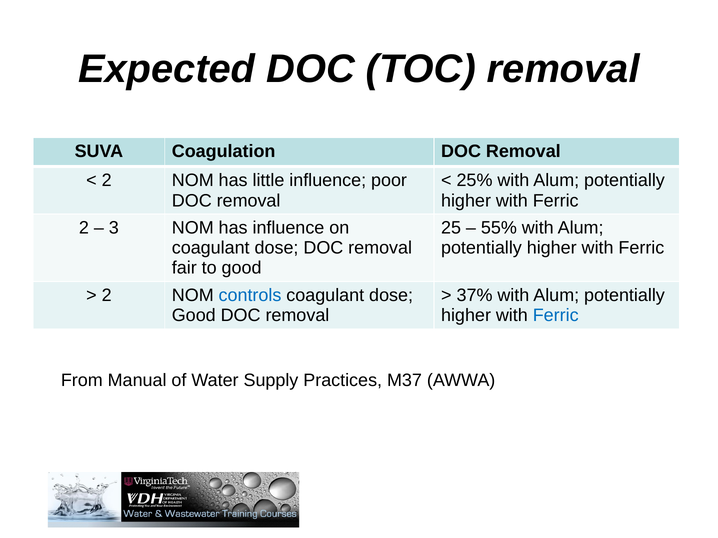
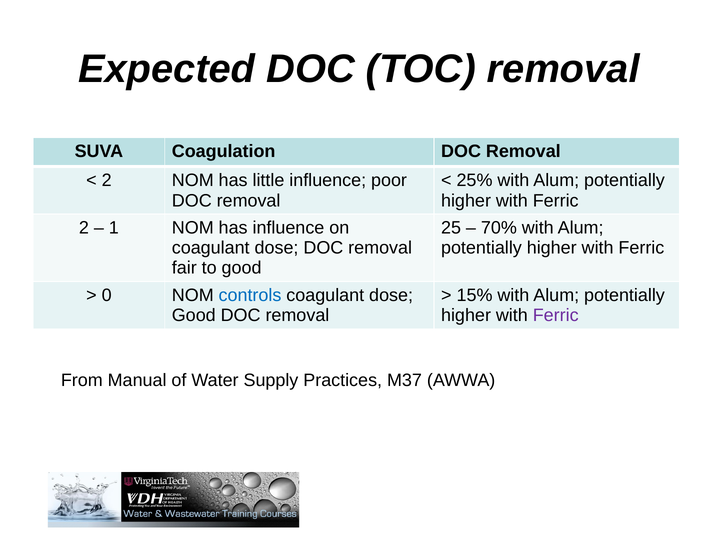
3: 3 -> 1 (114, 228)
55%: 55% -> 70% (499, 228)
2: 2 -> 0 (107, 296)
37%: 37% -> 15% (475, 296)
Ferric colour: blue -> purple (556, 316)
